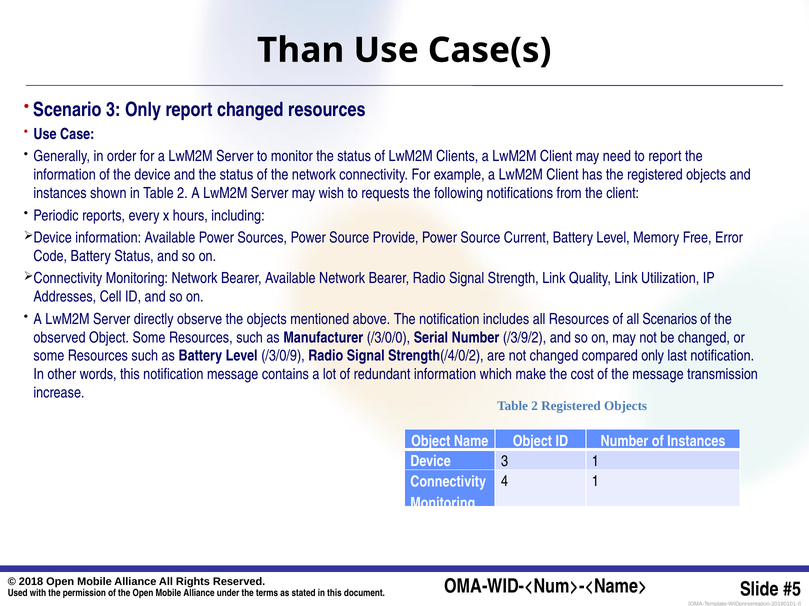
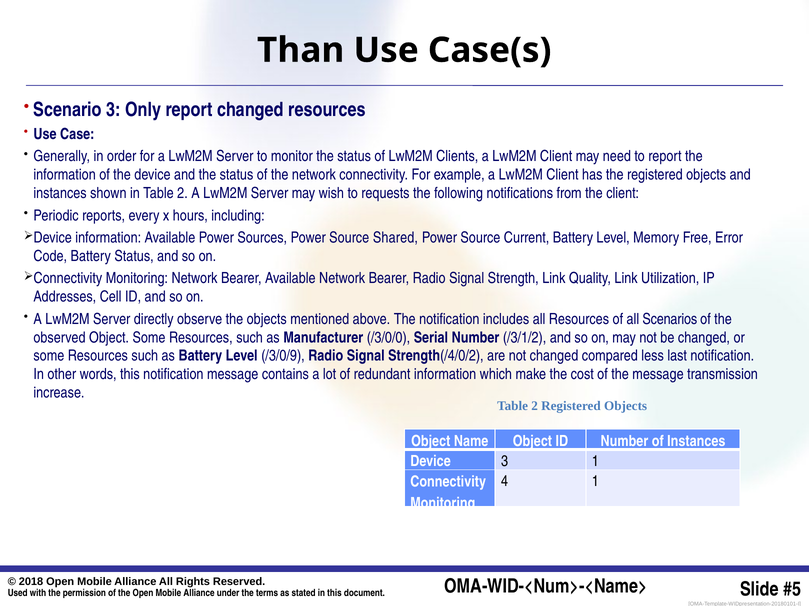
Provide: Provide -> Shared (395, 238)
/3/9/2: /3/9/2 -> /3/1/2 (525, 338)
compared only: only -> less (653, 356)
